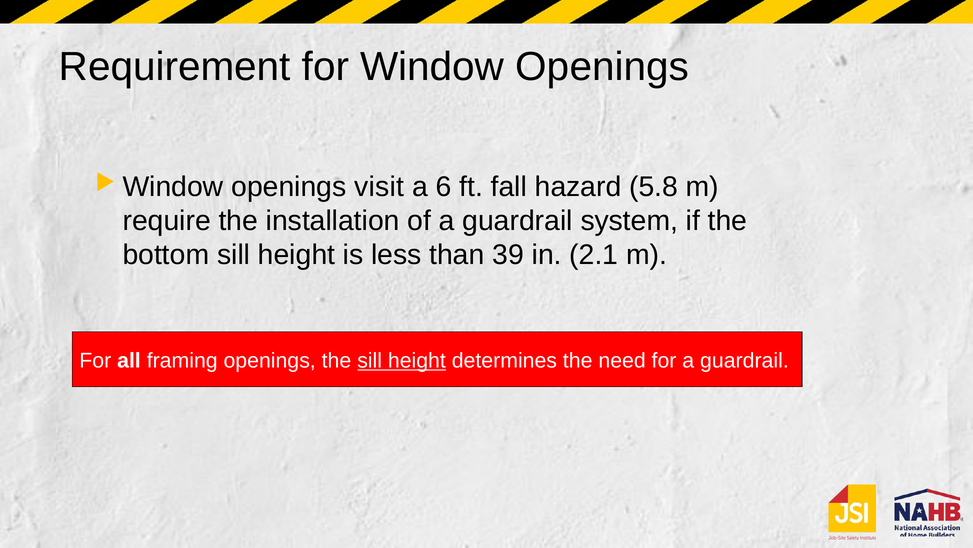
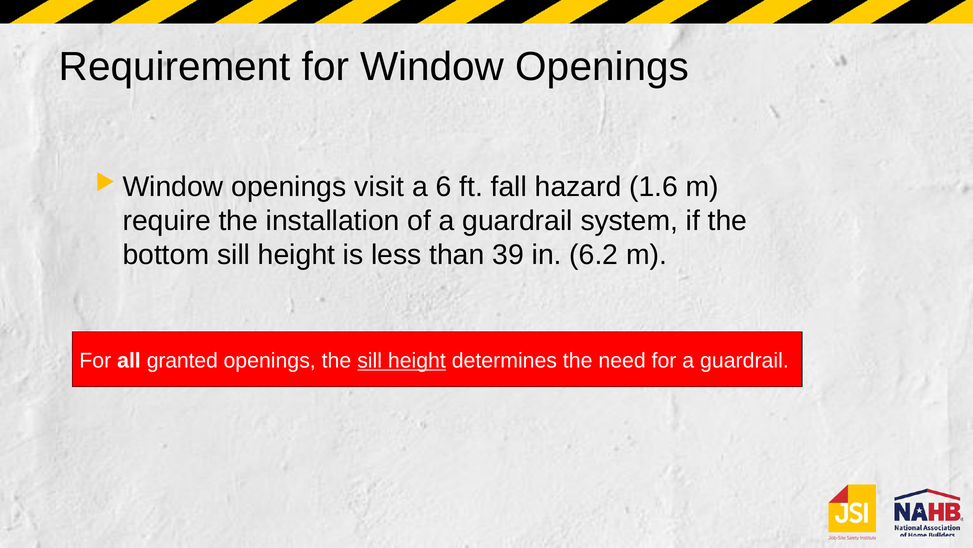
5.8: 5.8 -> 1.6 (654, 187)
2.1: 2.1 -> 6.2 (594, 255)
framing: framing -> granted (182, 360)
